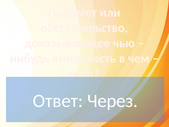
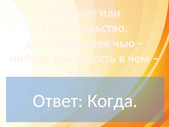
Через: Через -> Когда (112, 101)
